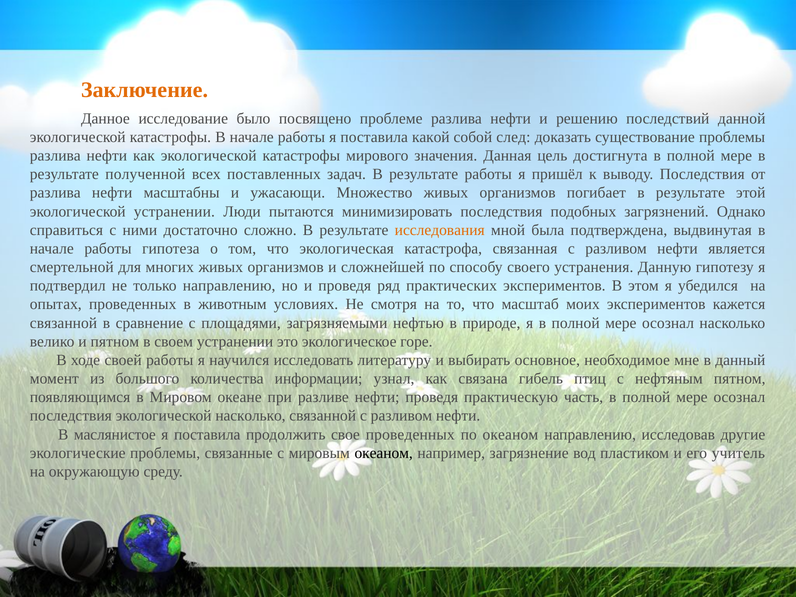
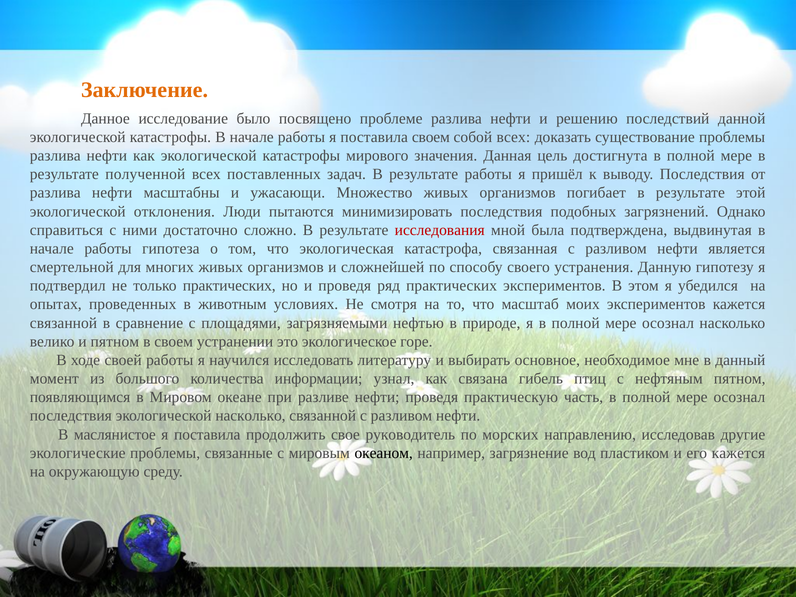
поставила какой: какой -> своем (431, 137)
собой след: след -> всех (513, 137)
экологической устранении: устранении -> отклонения (174, 211)
исследования colour: orange -> red (440, 230)
только направлению: направлению -> практических (229, 286)
свое проведенных: проведенных -> руководитель (410, 434)
по океаном: океаном -> морских (510, 434)
его учитель: учитель -> кажется (738, 453)
